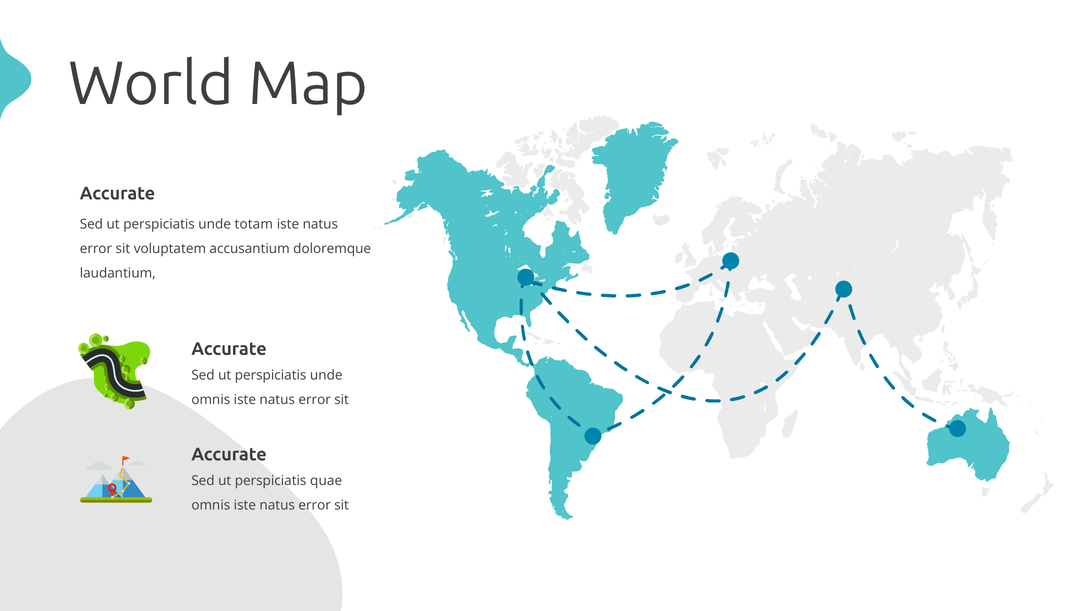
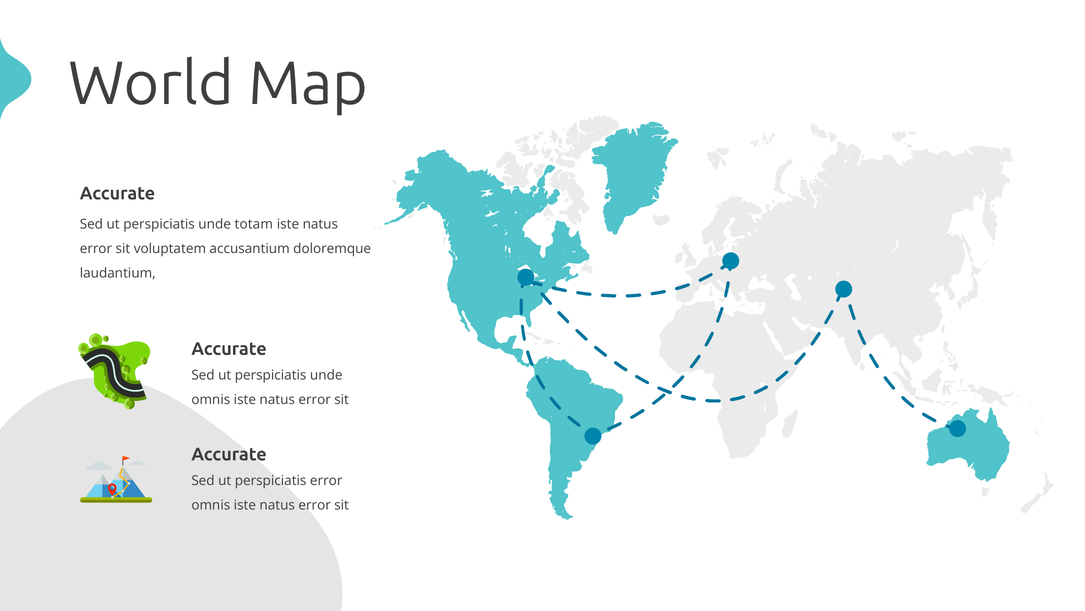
perspiciatis quae: quae -> error (326, 480)
